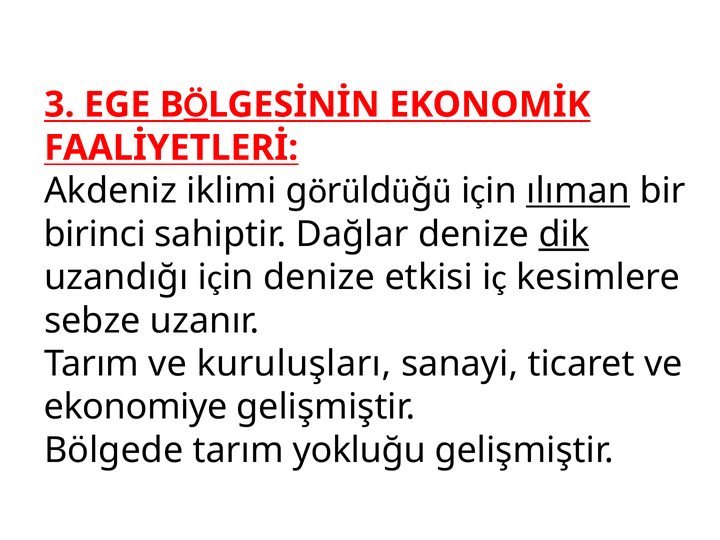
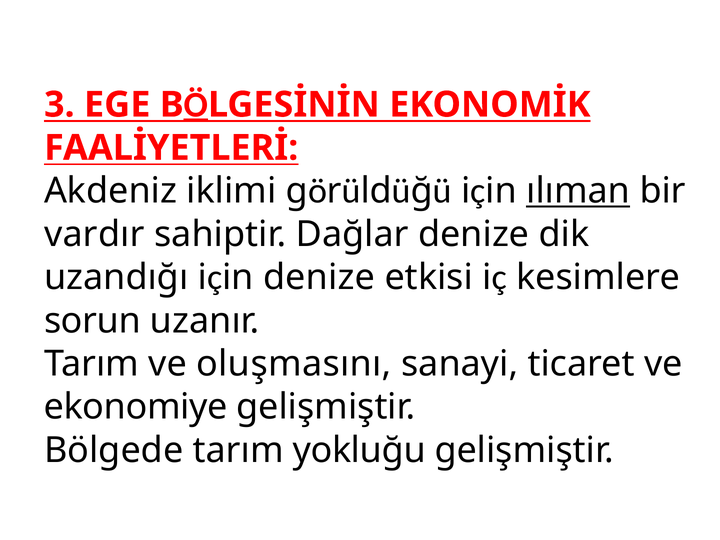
birinci: birinci -> vardır (94, 234)
dik underline: present -> none (564, 234)
sebze: sebze -> sorun (92, 321)
kuruluşları: kuruluşları -> oluşmasını (294, 364)
